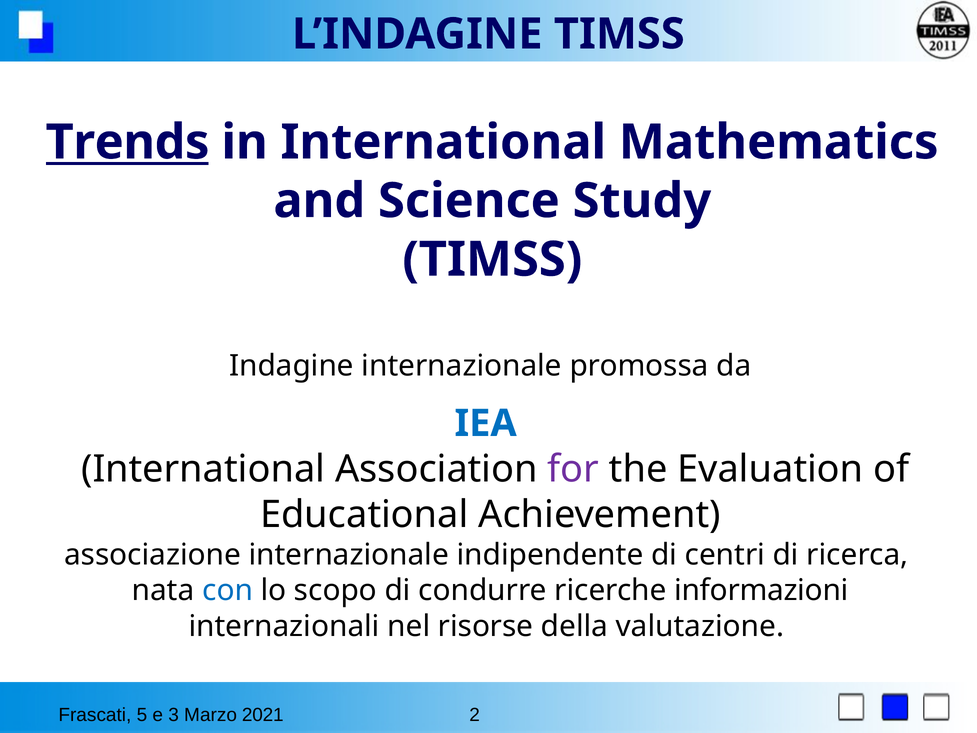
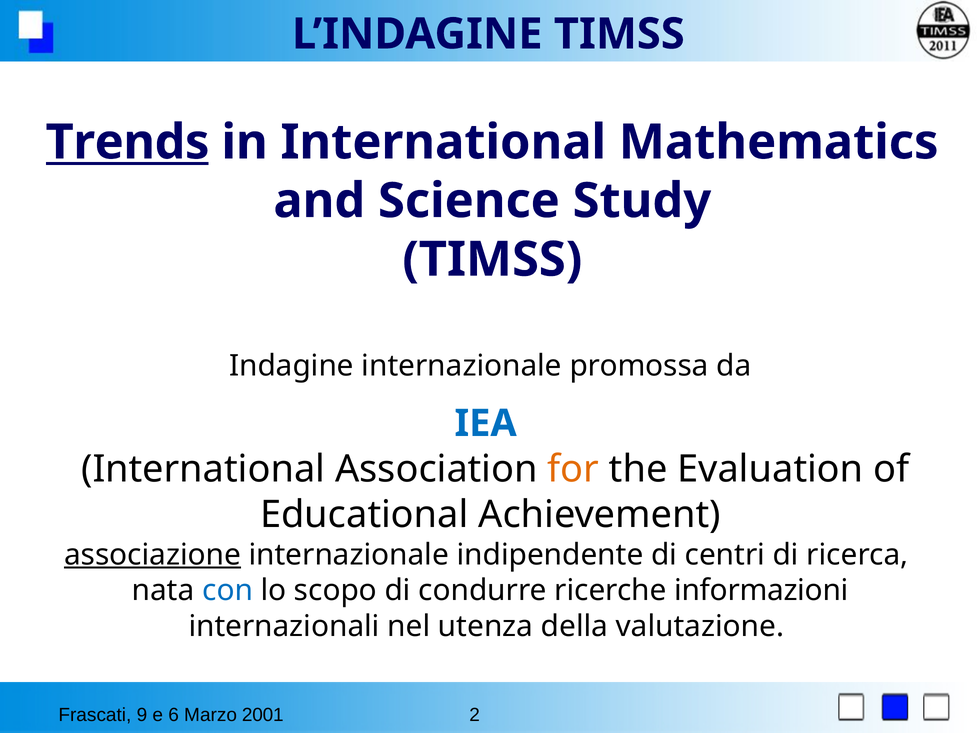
for colour: purple -> orange (573, 469)
associazione underline: none -> present (153, 555)
risorse: risorse -> utenza (486, 626)
5: 5 -> 9 (142, 715)
3: 3 -> 6 (174, 715)
2021: 2021 -> 2001 (263, 715)
